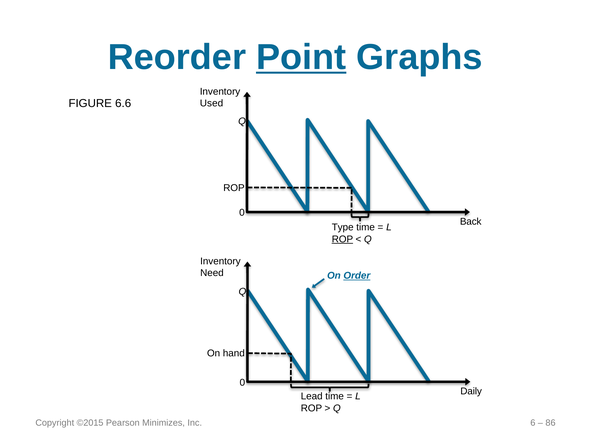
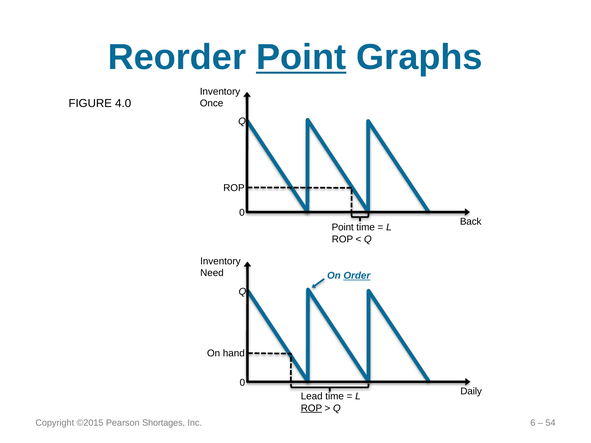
6.6: 6.6 -> 4.0 (123, 104)
Used: Used -> Once (212, 103)
Type: Type -> Point (343, 227)
ROP underline: present -> none (342, 239)
ROP underline: none -> present (311, 408)
Minimizes: Minimizes -> Shortages (164, 423)
86: 86 -> 54 (551, 423)
